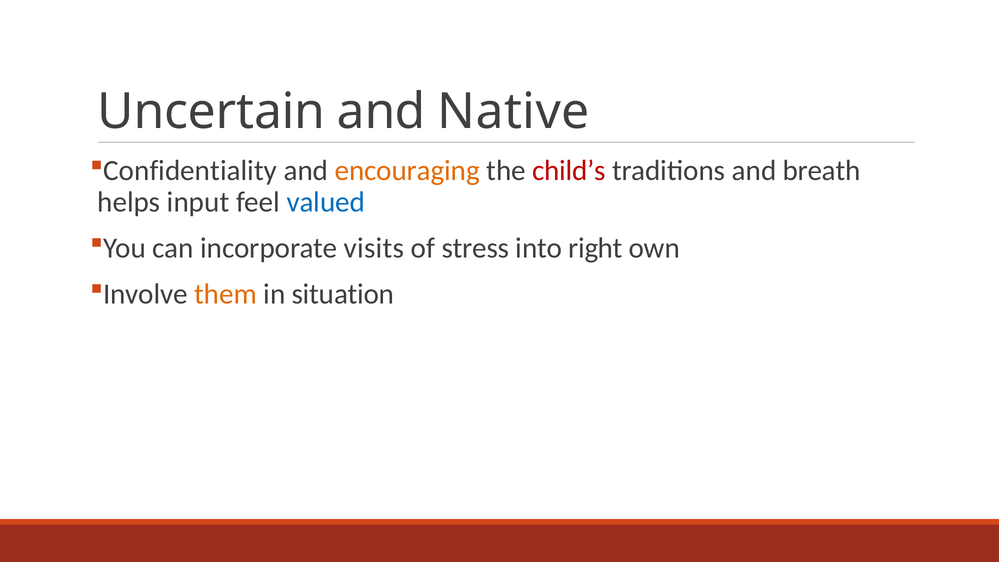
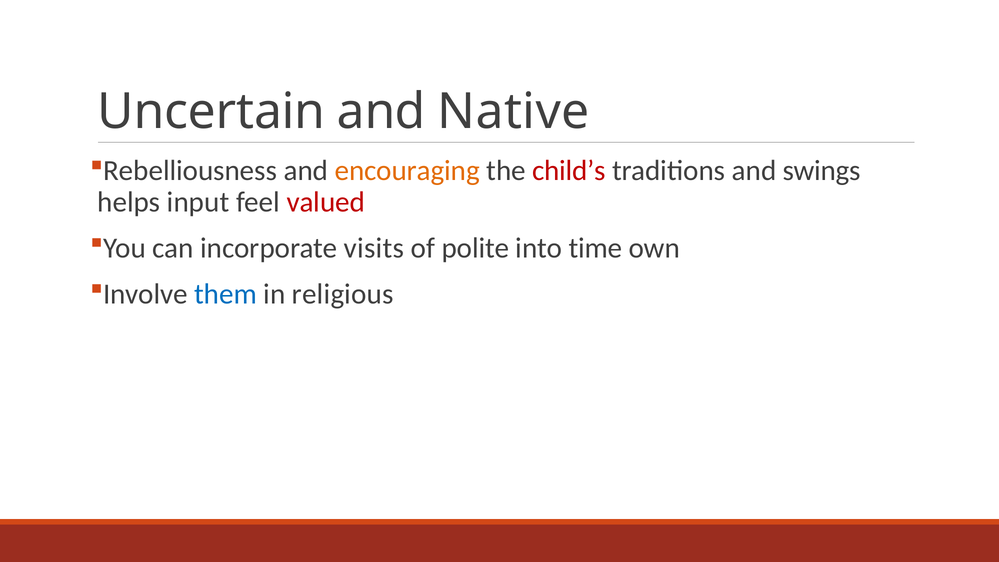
Confidentiality: Confidentiality -> Rebelliousness (190, 171)
breath: breath -> swings (822, 171)
valued colour: blue -> red (326, 202)
stress: stress -> polite (475, 248)
right: right -> time (595, 248)
them colour: orange -> blue (225, 294)
situation: situation -> religious (343, 294)
